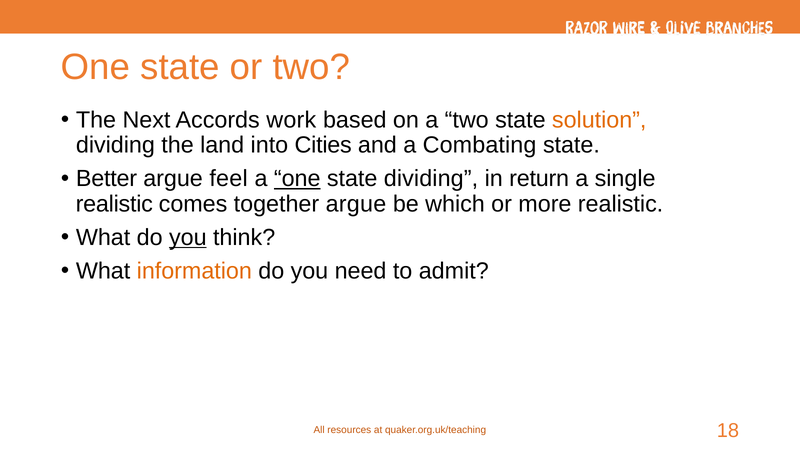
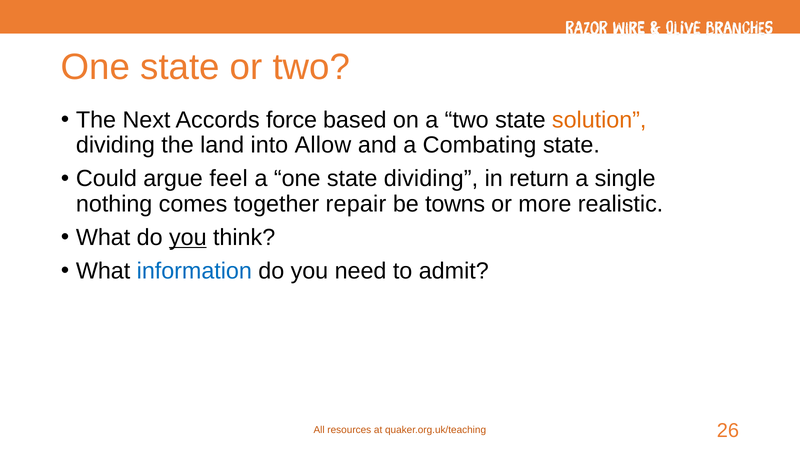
work: work -> force (292, 120)
Cities: Cities -> Allow (323, 145)
Better: Better -> Could (106, 179)
one underline: present -> none (297, 179)
realistic: realistic -> nothing (114, 204)
together argue: argue -> repair (356, 204)
which: which -> towns (455, 204)
information colour: orange -> blue (194, 271)
18: 18 -> 26 (728, 430)
